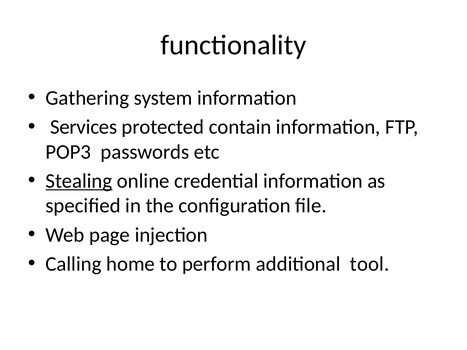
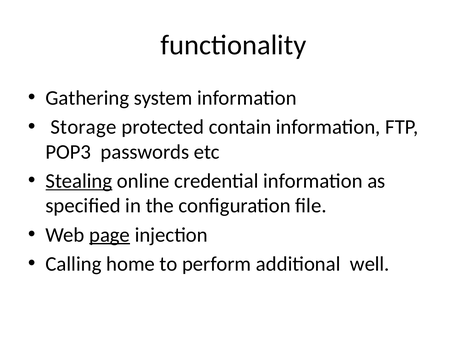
Services: Services -> Storage (83, 127)
page underline: none -> present (110, 235)
tool: tool -> well (370, 264)
